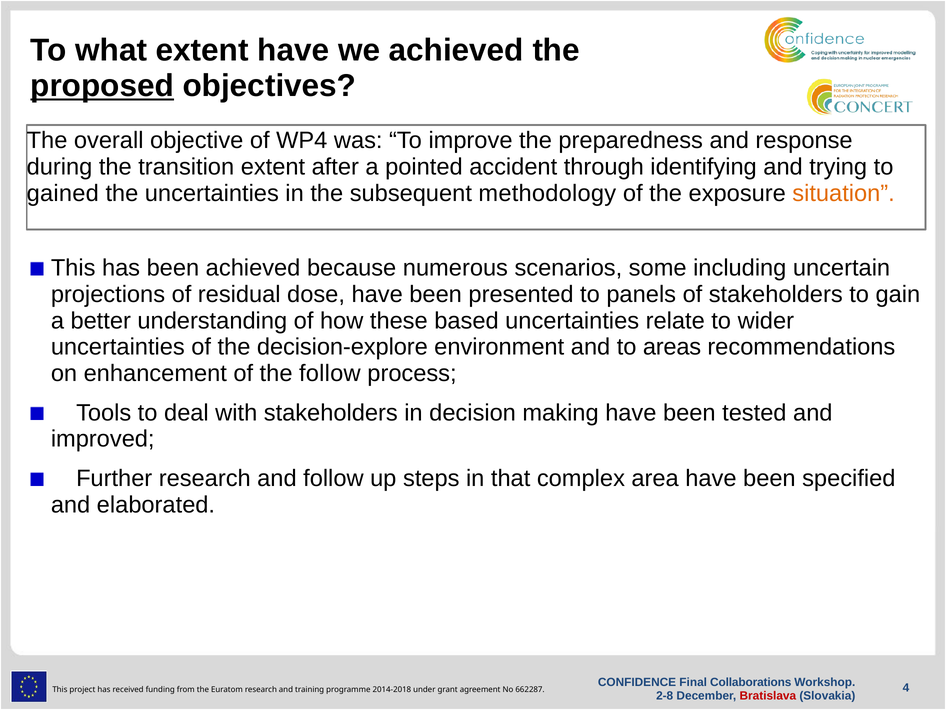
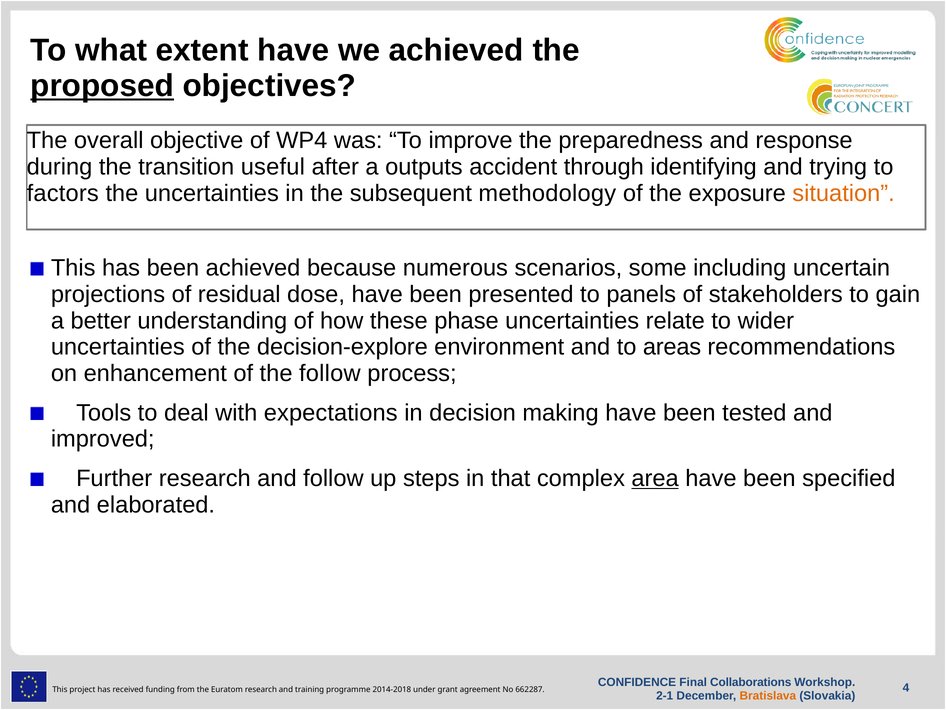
transition extent: extent -> useful (273, 167)
pointed: pointed -> outputs (424, 167)
gained: gained -> factors (63, 193)
based: based -> phase (467, 321)
with stakeholders: stakeholders -> expectations (331, 412)
area underline: none -> present (655, 478)
2-8: 2-8 -> 2-1 (665, 695)
Bratislava colour: red -> orange (768, 695)
